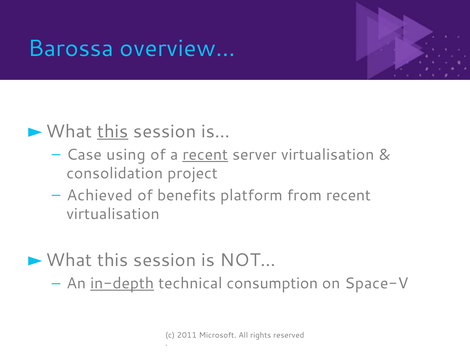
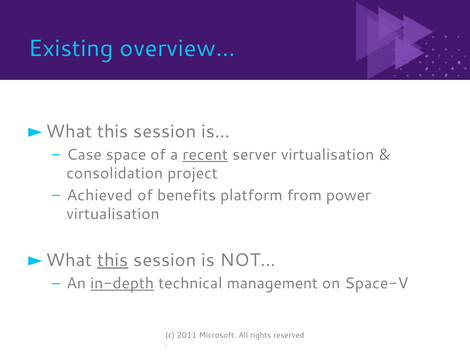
Barossa: Barossa -> Existing (71, 49)
this underline: present -> none (113, 132)
using: using -> space (126, 155)
from recent: recent -> power (348, 196)
this underline: none -> present (113, 261)
consumption: consumption -> management (272, 284)
